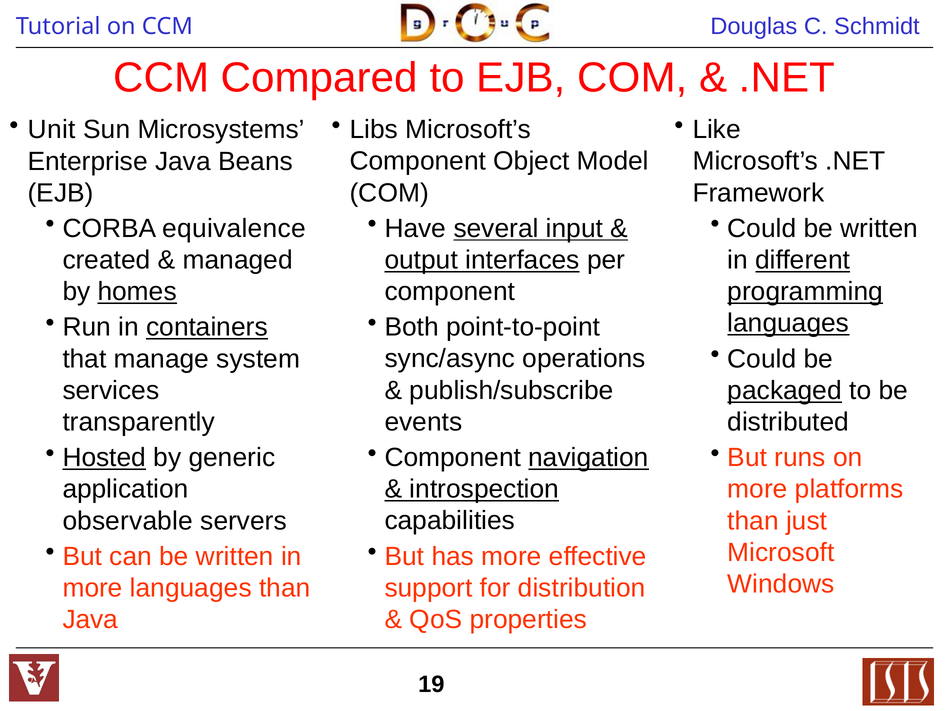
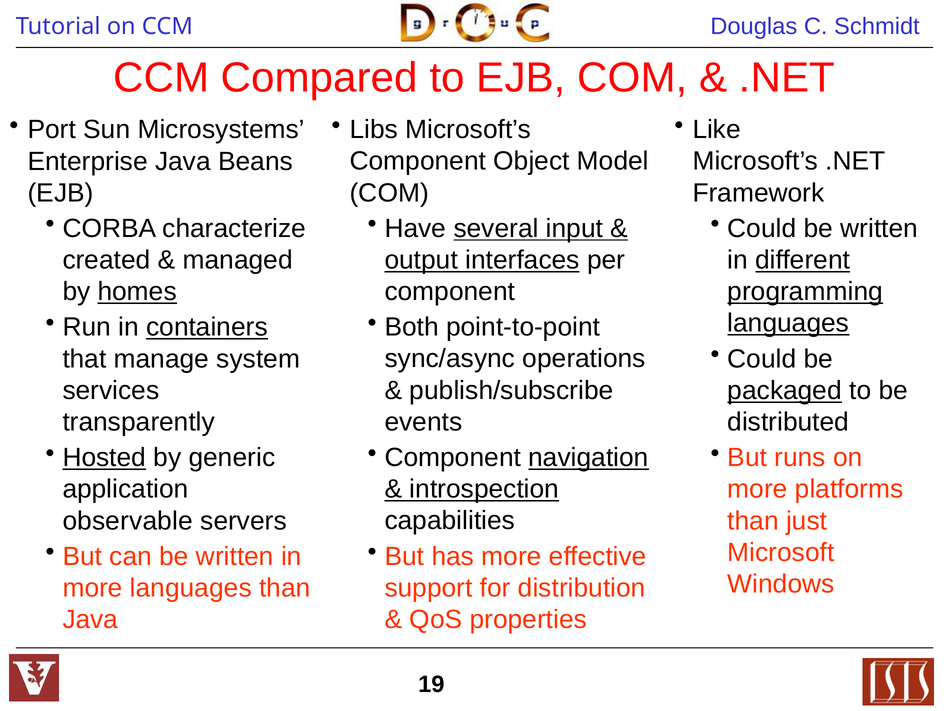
Unit: Unit -> Port (52, 130)
equivalence: equivalence -> characterize (234, 229)
